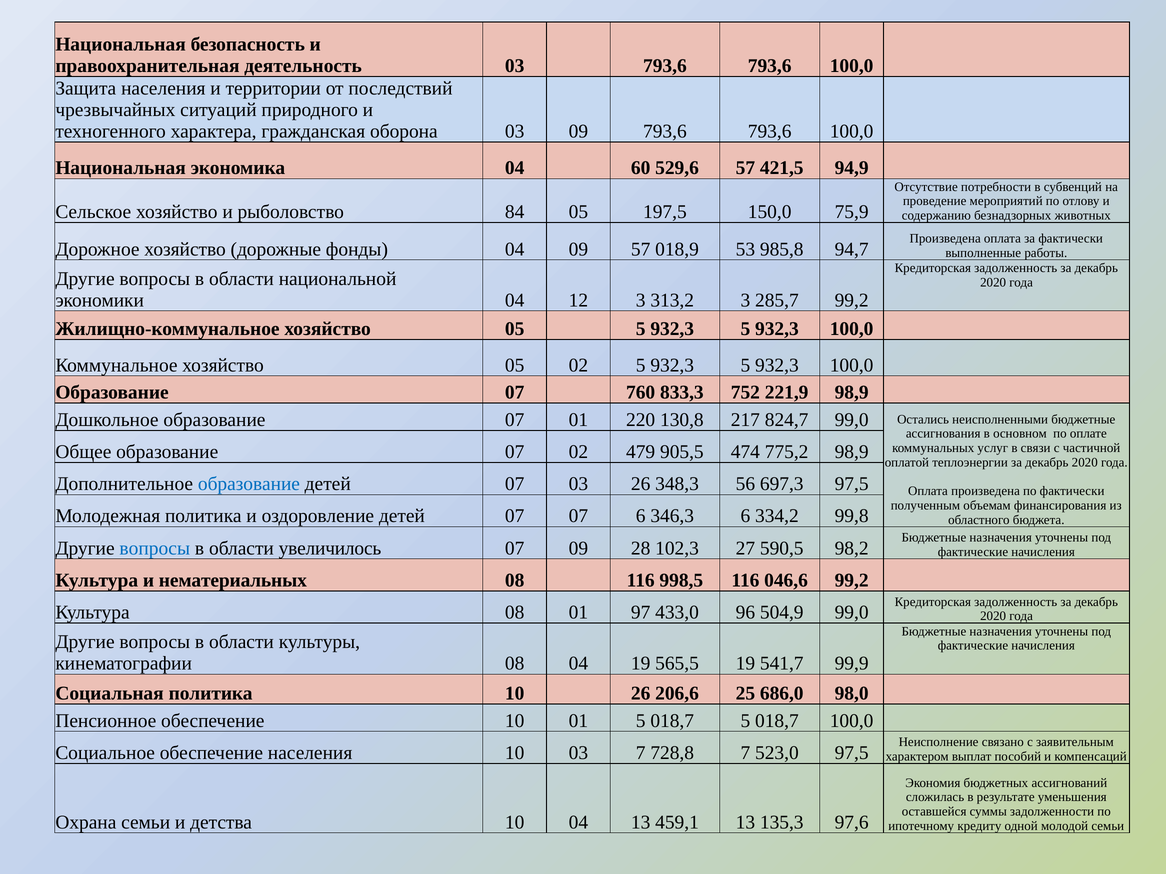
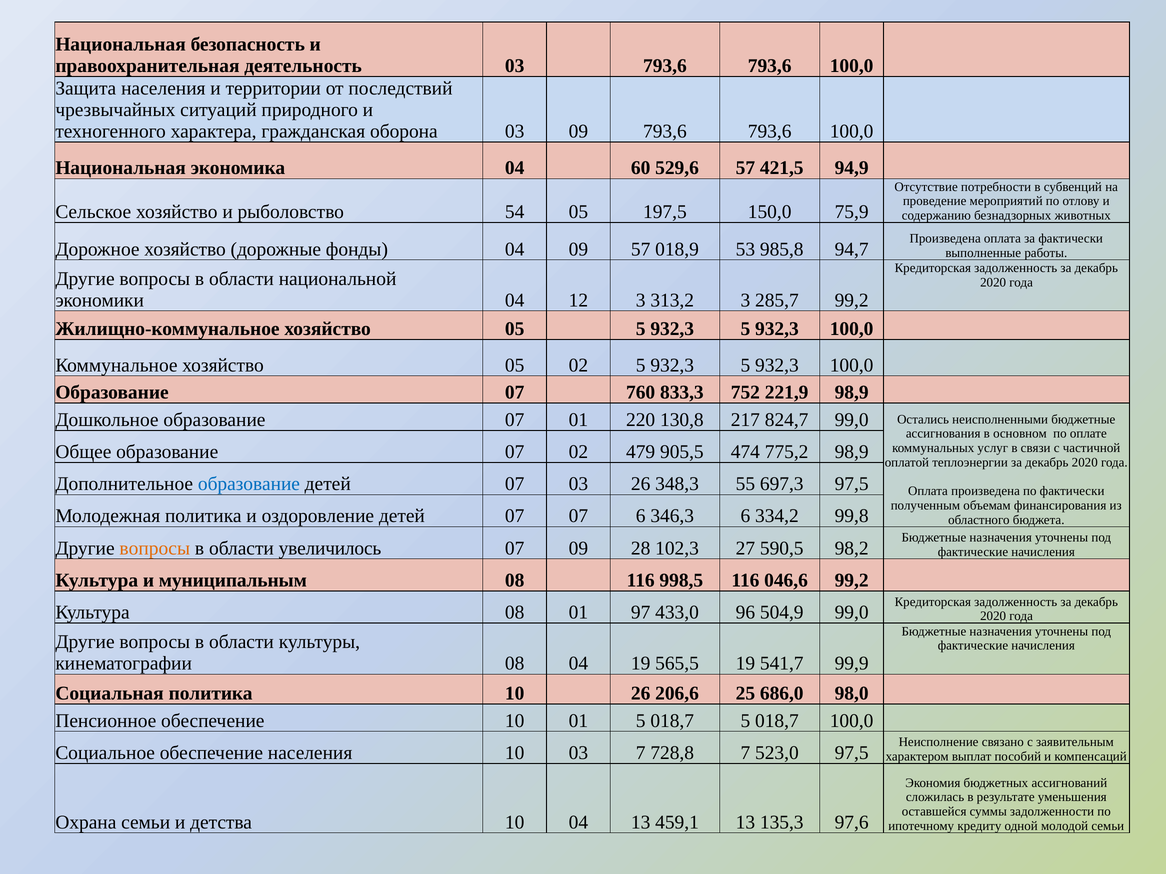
84: 84 -> 54 (515, 212)
56: 56 -> 55 (745, 484)
вопросы colour: blue -> orange (155, 548)
нематериальных: нематериальных -> муниципальным (233, 581)
